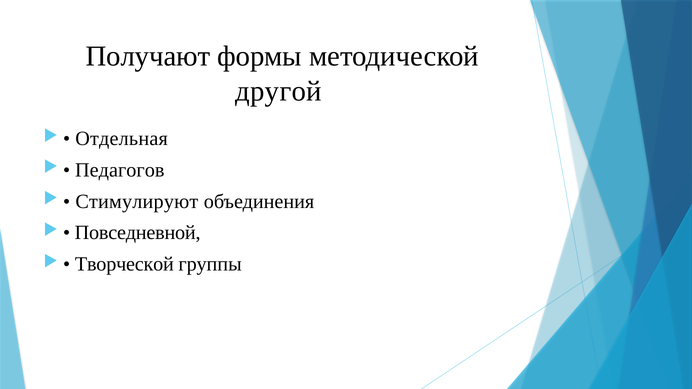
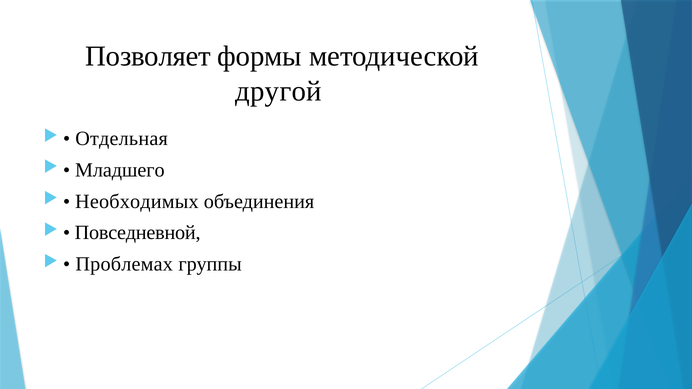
Получают: Получают -> Позволяет (148, 56)
Педагогов: Педагогов -> Младшего (120, 170)
Стимулируют: Стимулируют -> Необходимых (137, 201)
Творческой: Творческой -> Проблемах (124, 264)
